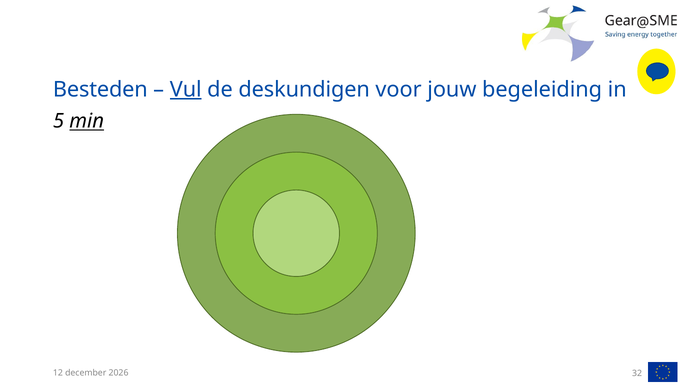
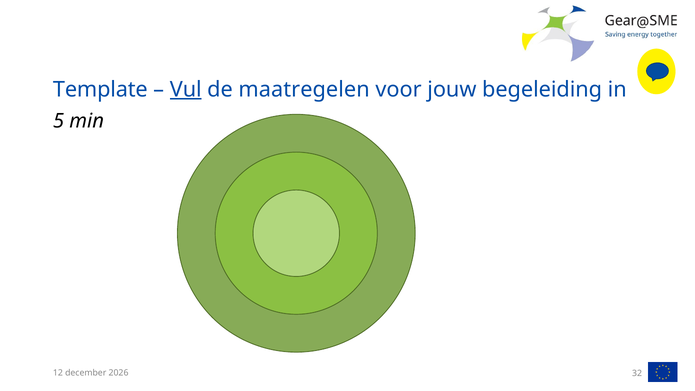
Besteden: Besteden -> Template (100, 89)
deskundigen: deskundigen -> maatregelen (304, 89)
min underline: present -> none (87, 121)
